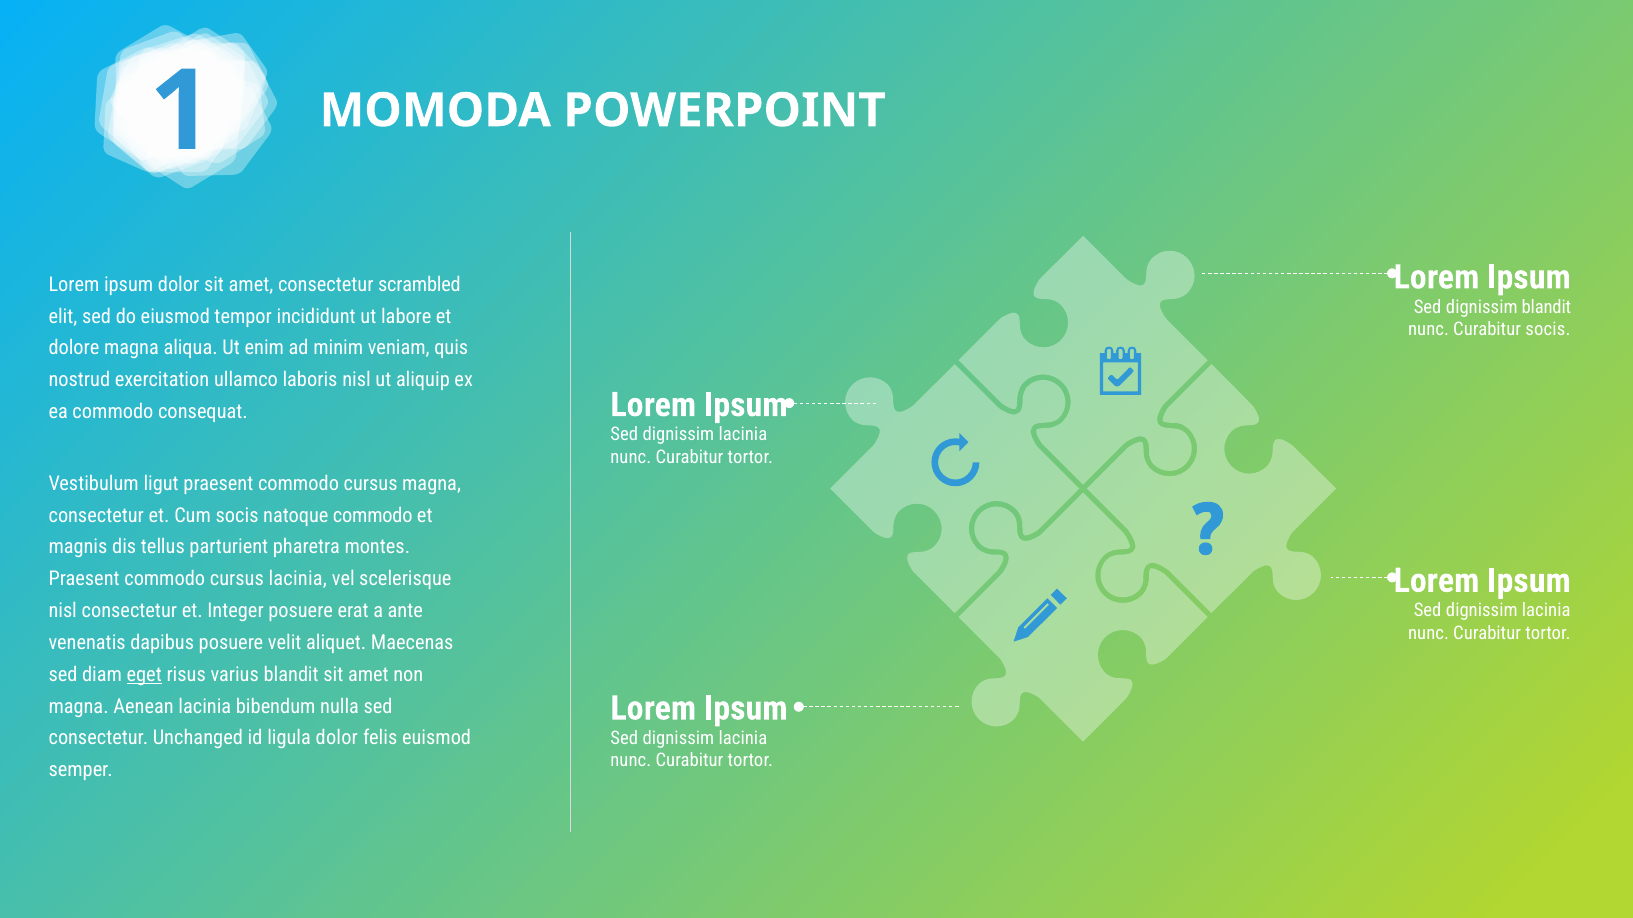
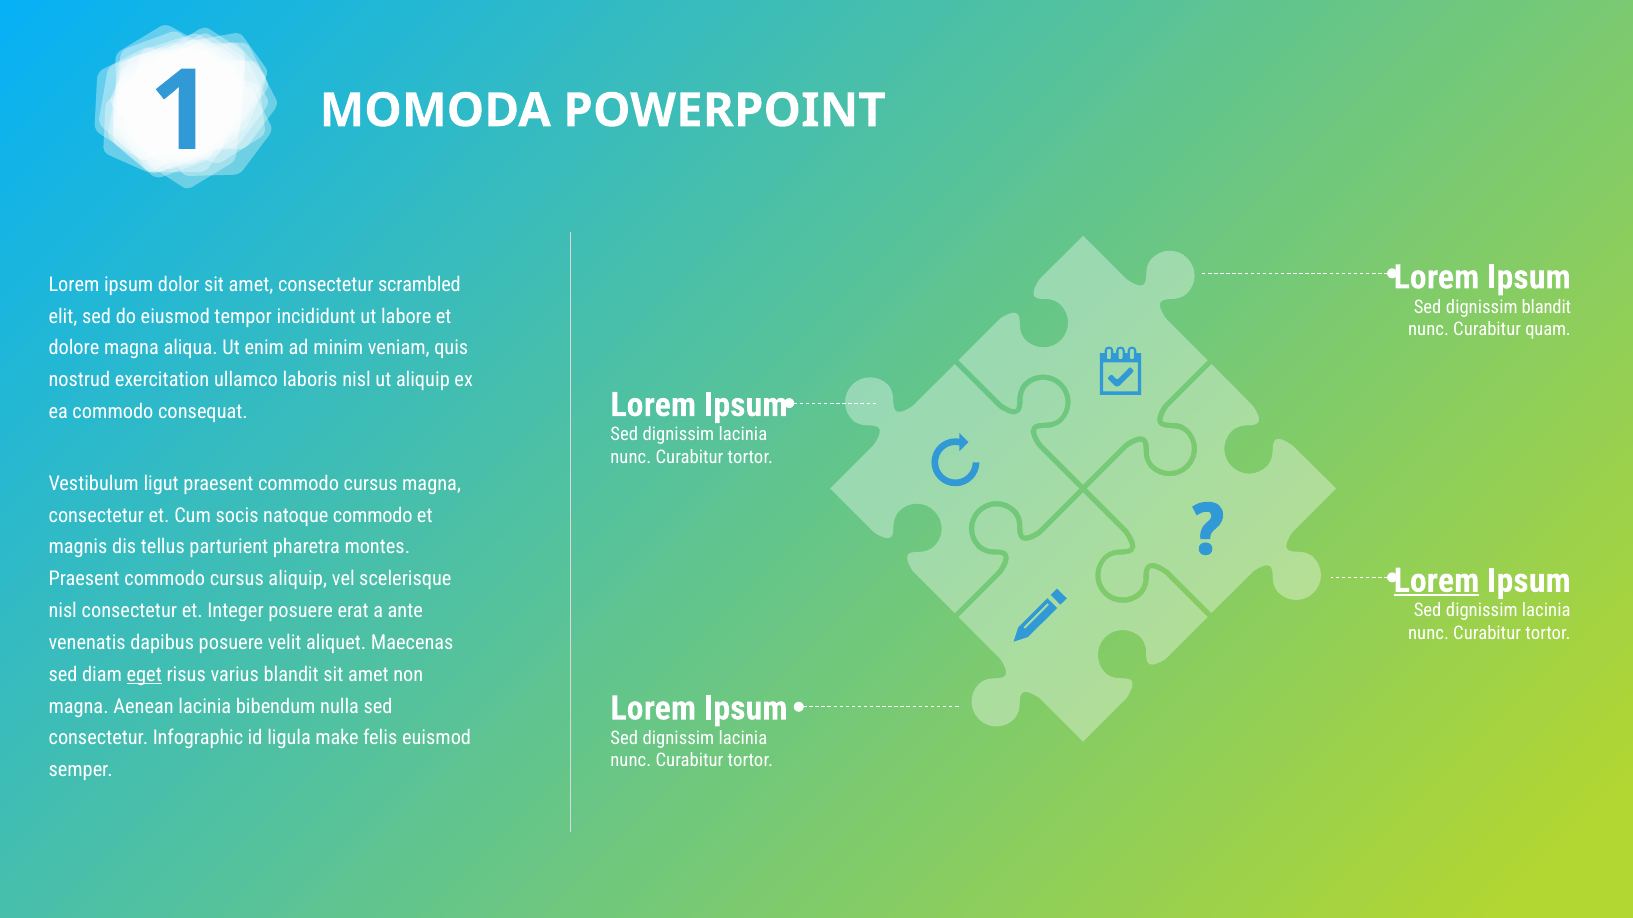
Curabitur socis: socis -> quam (1548, 330)
Lorem underline: none -> present (1437, 581)
cursus lacinia: lacinia -> aliquip (298, 579)
Unchanged: Unchanged -> Infographic (198, 739)
ligula dolor: dolor -> make (337, 739)
